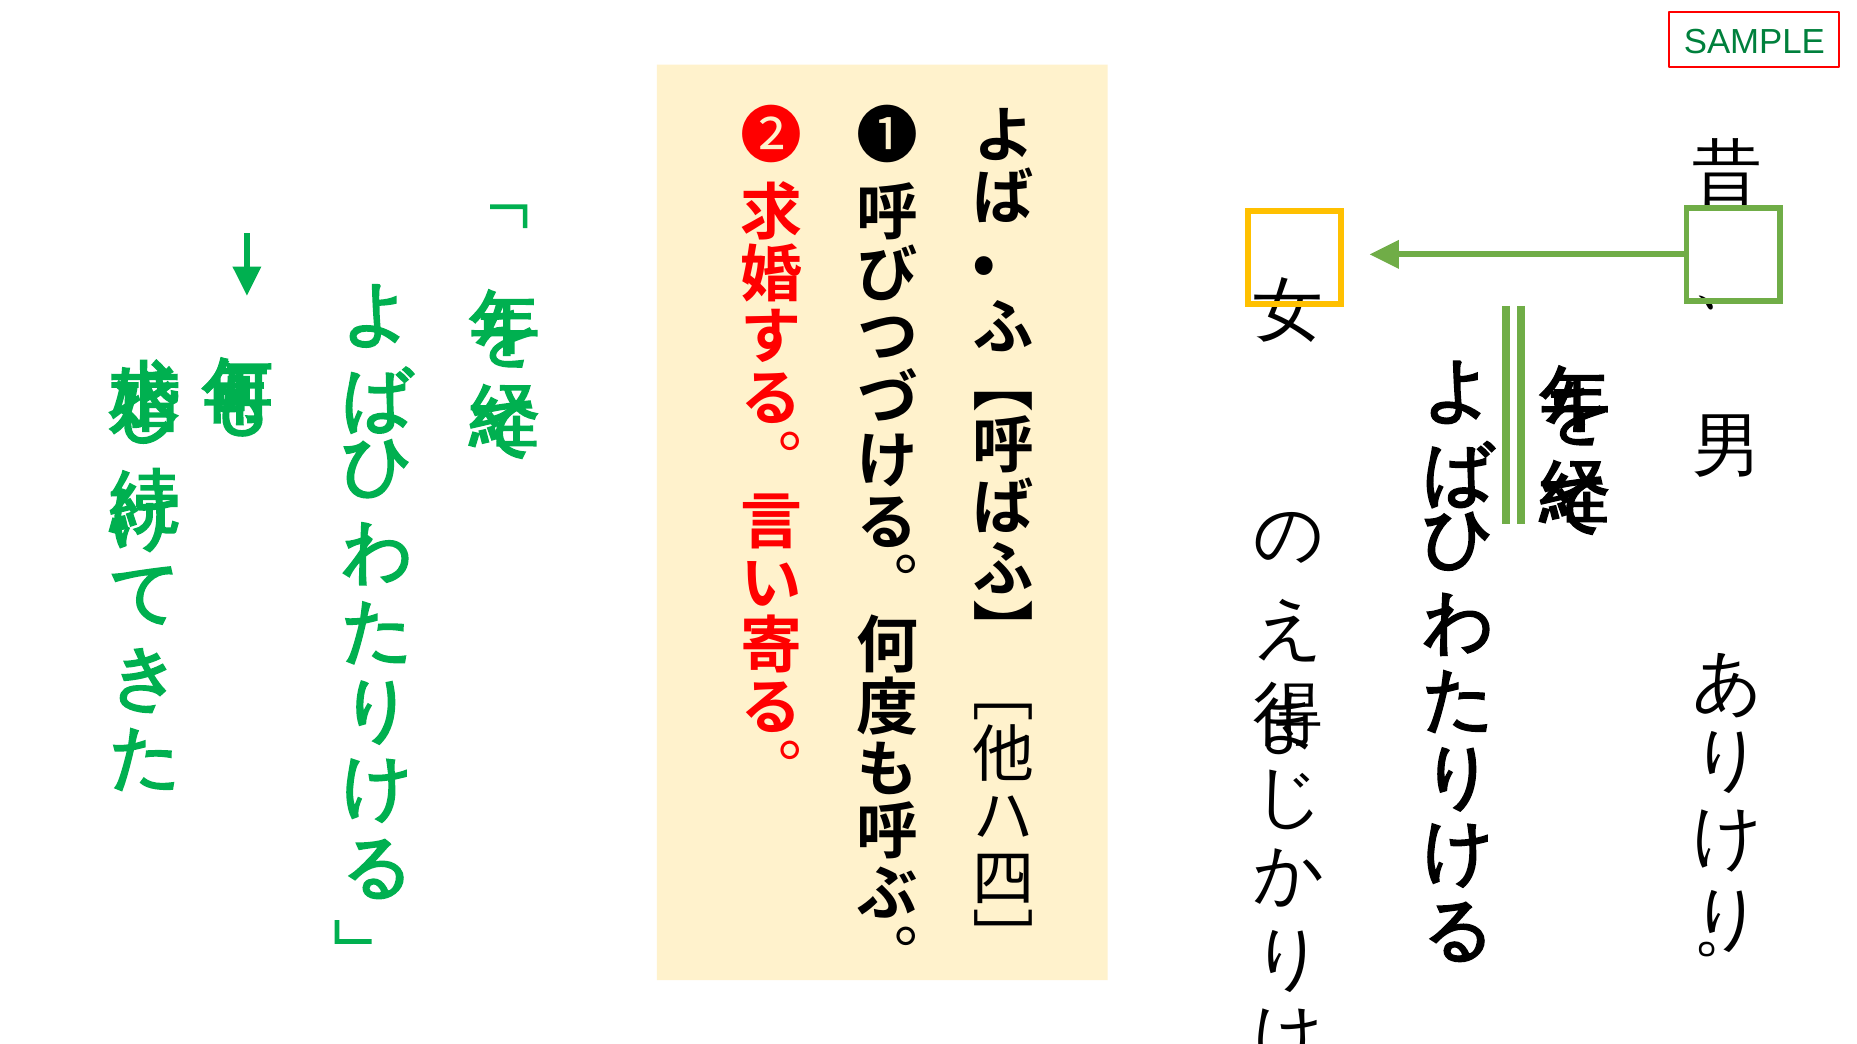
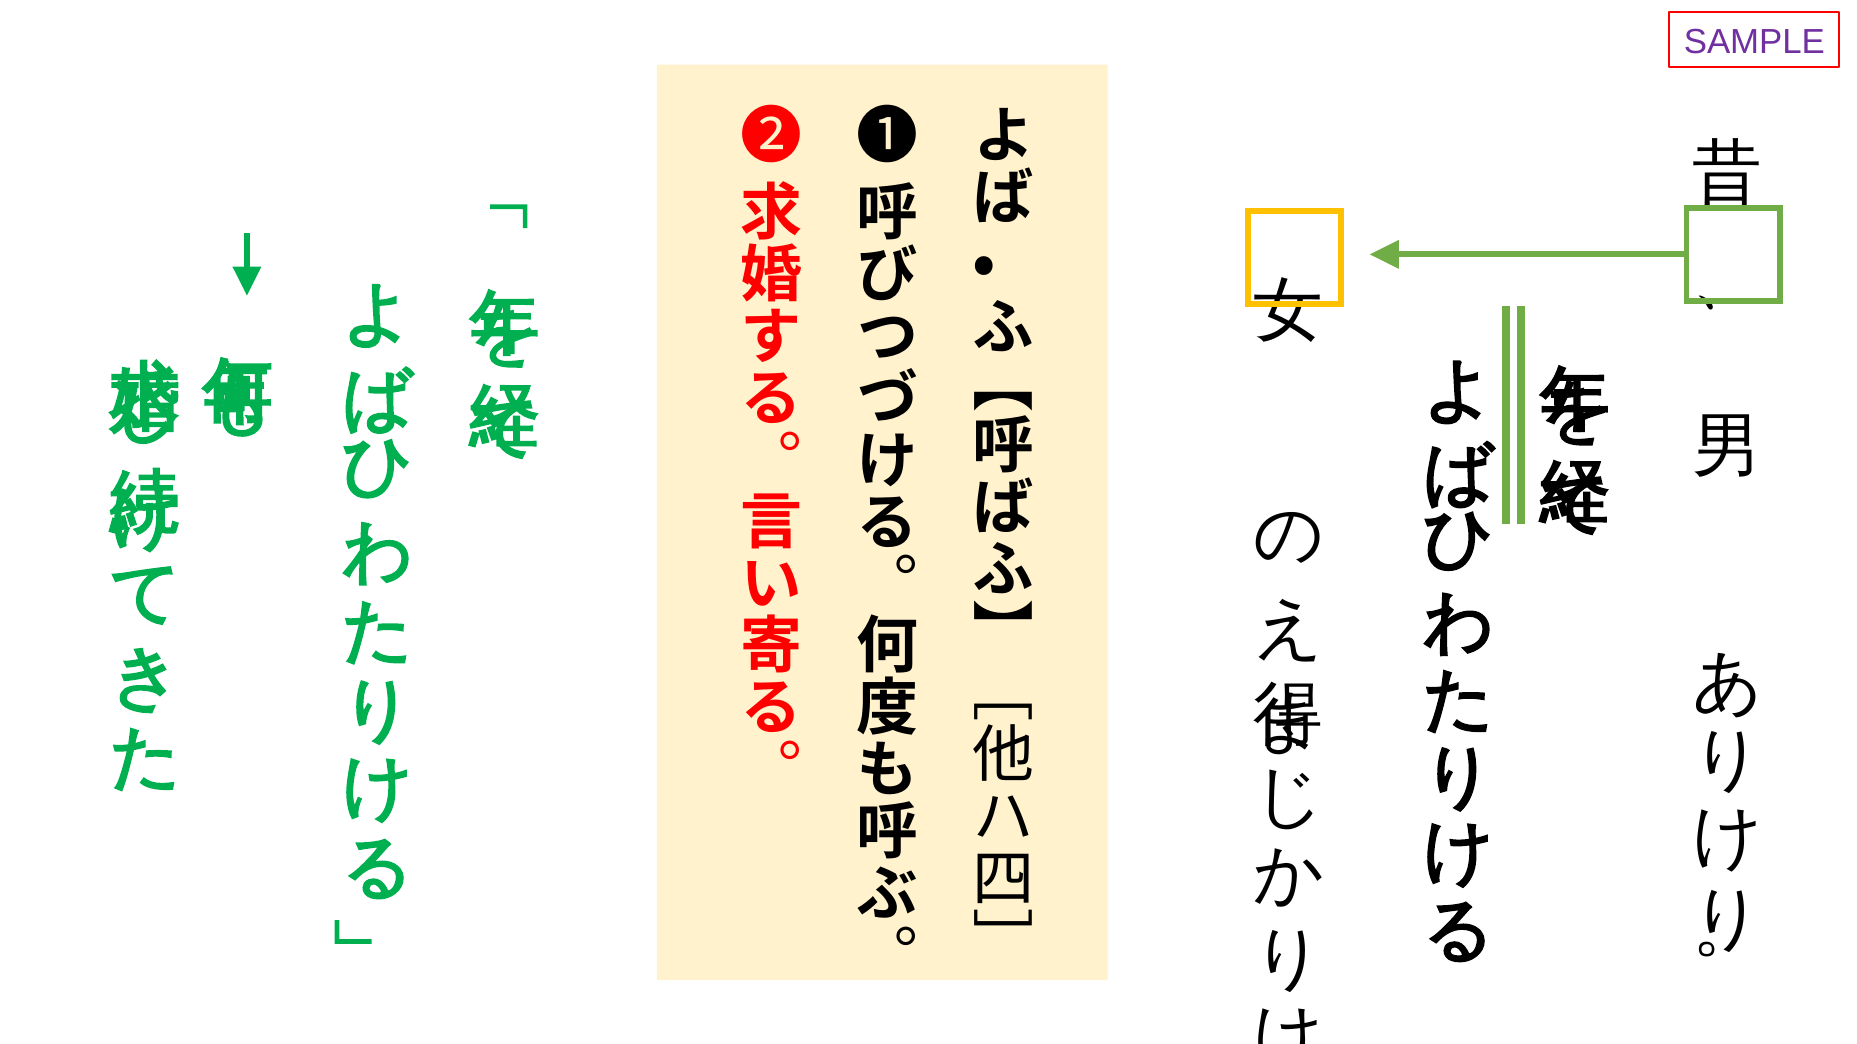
SAMPLE colour: green -> purple (1754, 42)
